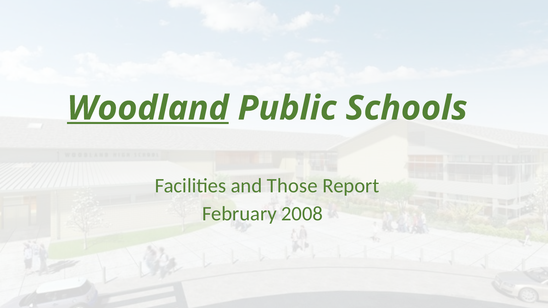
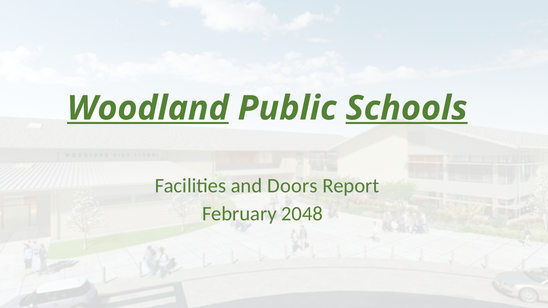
Schools underline: none -> present (407, 108)
Those: Those -> Doors (292, 186)
2008: 2008 -> 2048 (302, 214)
